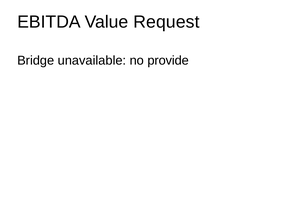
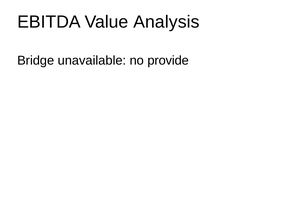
Request: Request -> Analysis (166, 22)
